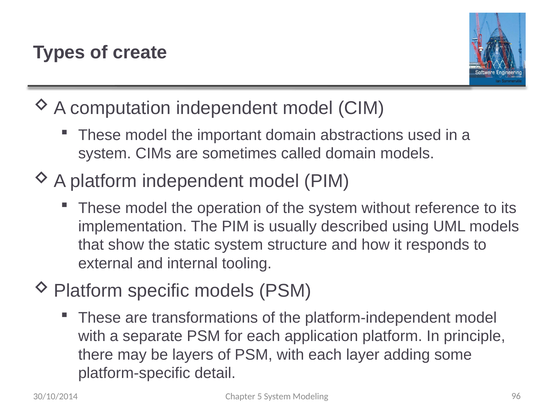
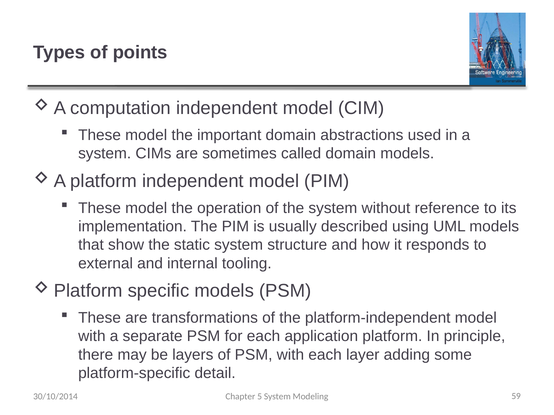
create: create -> points (140, 53)
96: 96 -> 59 (516, 397)
